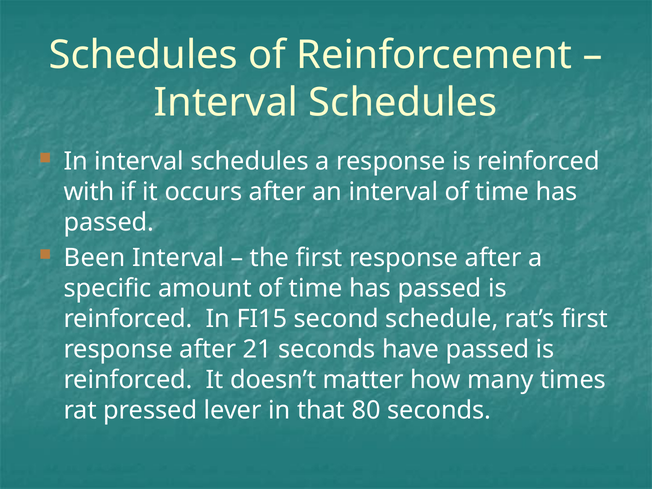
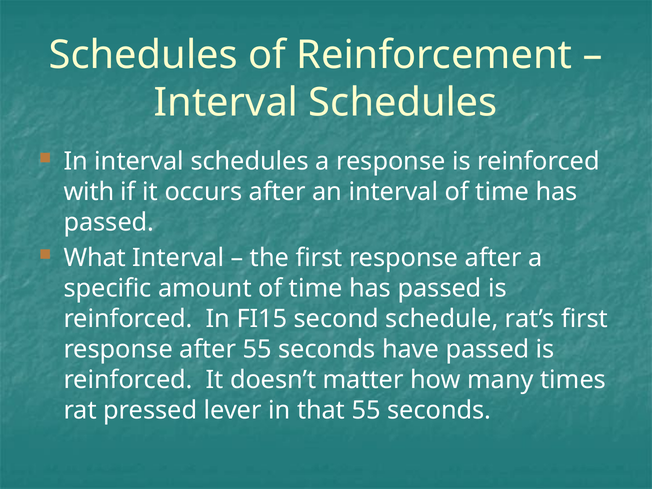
Been: Been -> What (95, 258)
after 21: 21 -> 55 (257, 349)
that 80: 80 -> 55 (366, 410)
